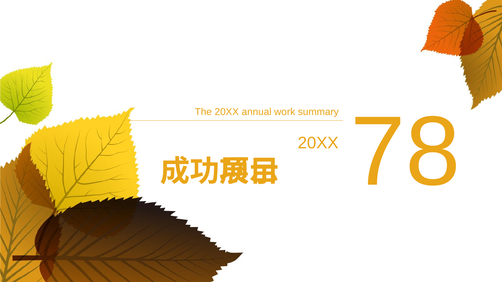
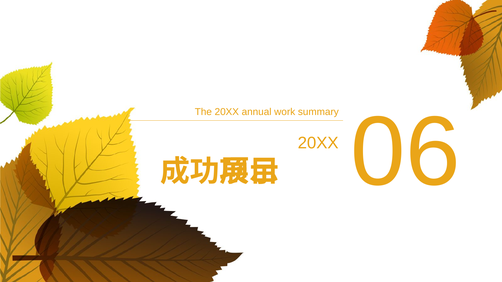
78: 78 -> 06 (406, 153)
